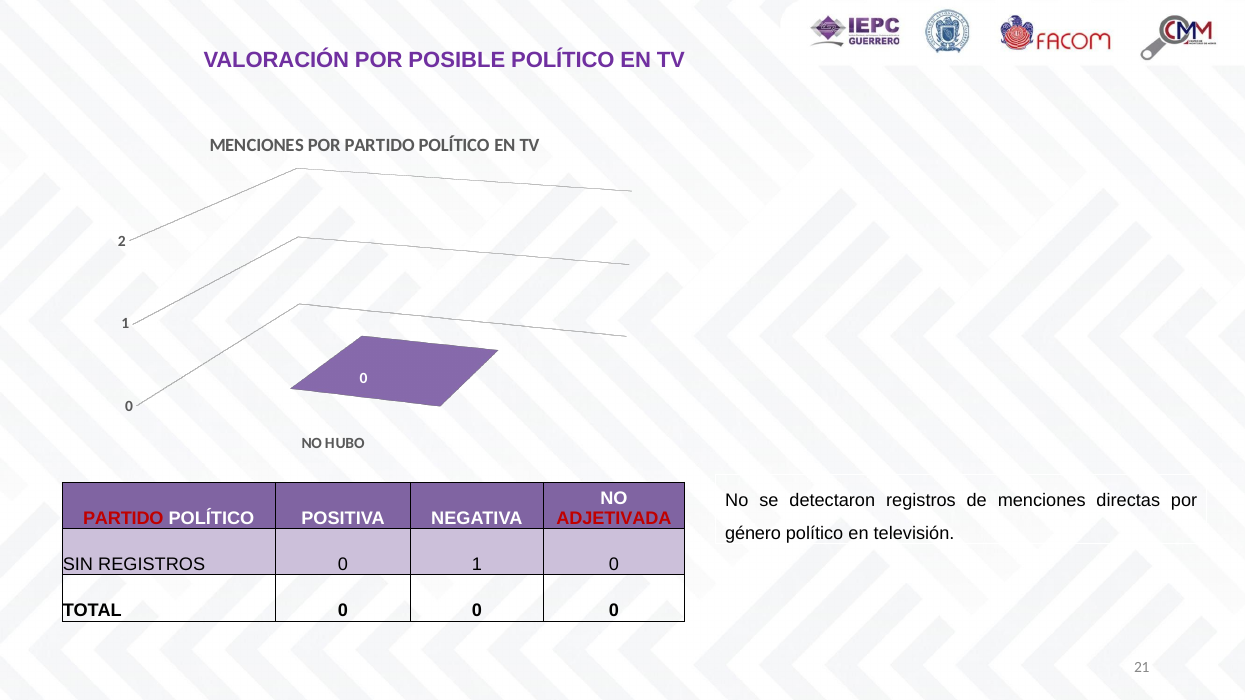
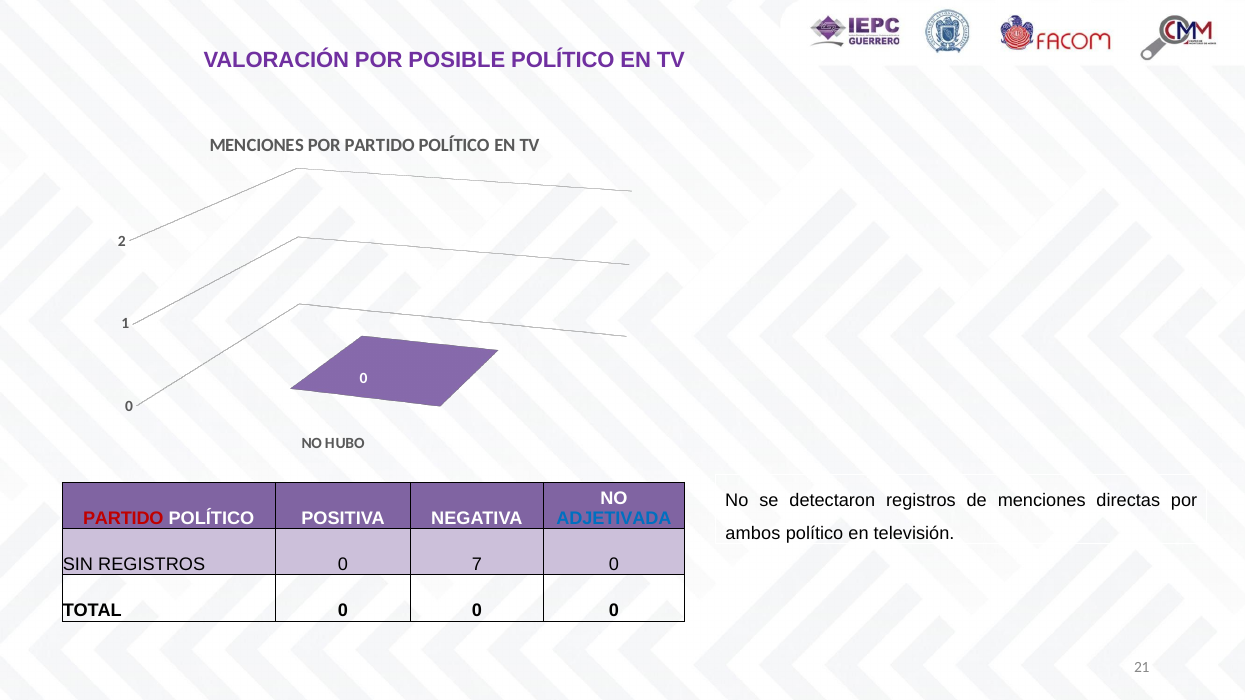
ADJETIVADA colour: red -> blue (614, 519)
género: género -> ambos (753, 534)
REGISTROS 0 1: 1 -> 7 (477, 565)
